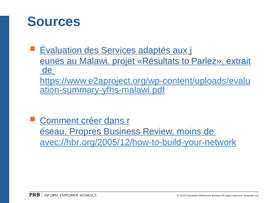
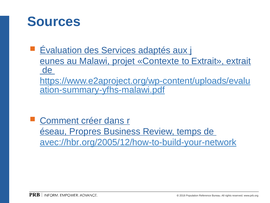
Résultats: Résultats -> Contexte (158, 61)
to Parlez: Parlez -> Extrait (208, 61)
moins: moins -> temps (189, 131)
